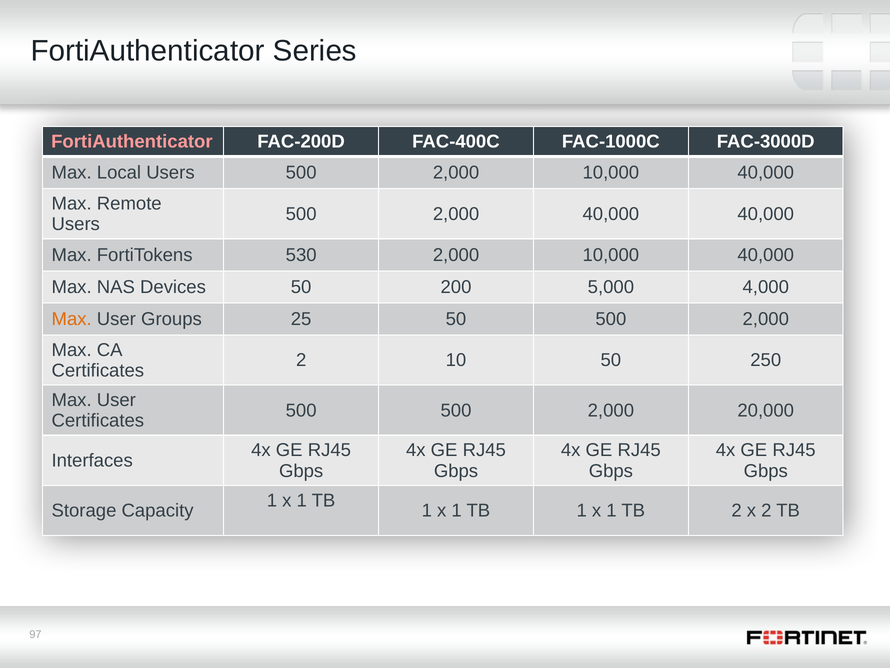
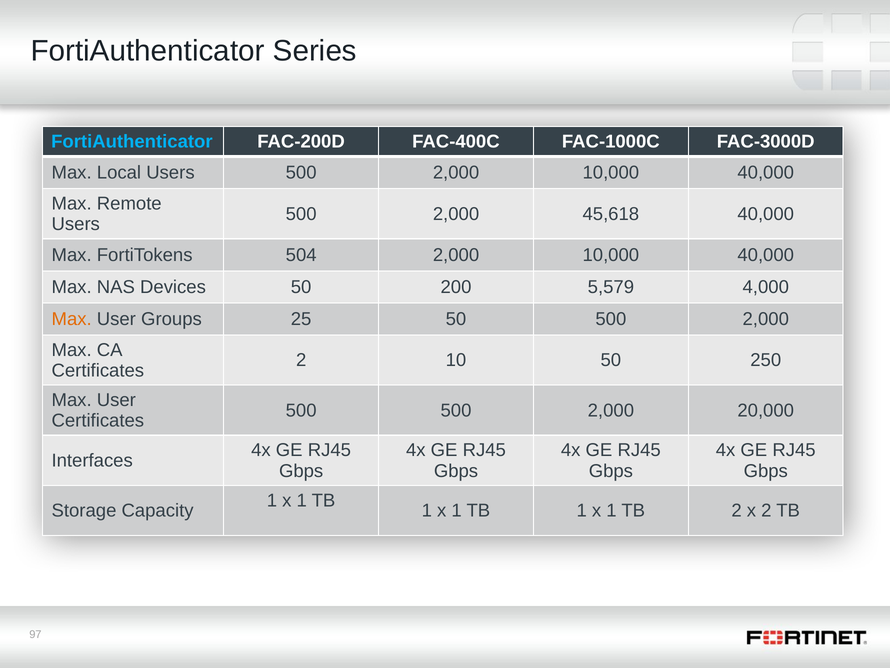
FortiAuthenticator colour: pink -> light blue (132, 142)
2,000 40,000: 40,000 -> 45,618 (611, 214)
530: 530 -> 504 (301, 255)
5,000: 5,000 -> 5,579 (611, 287)
